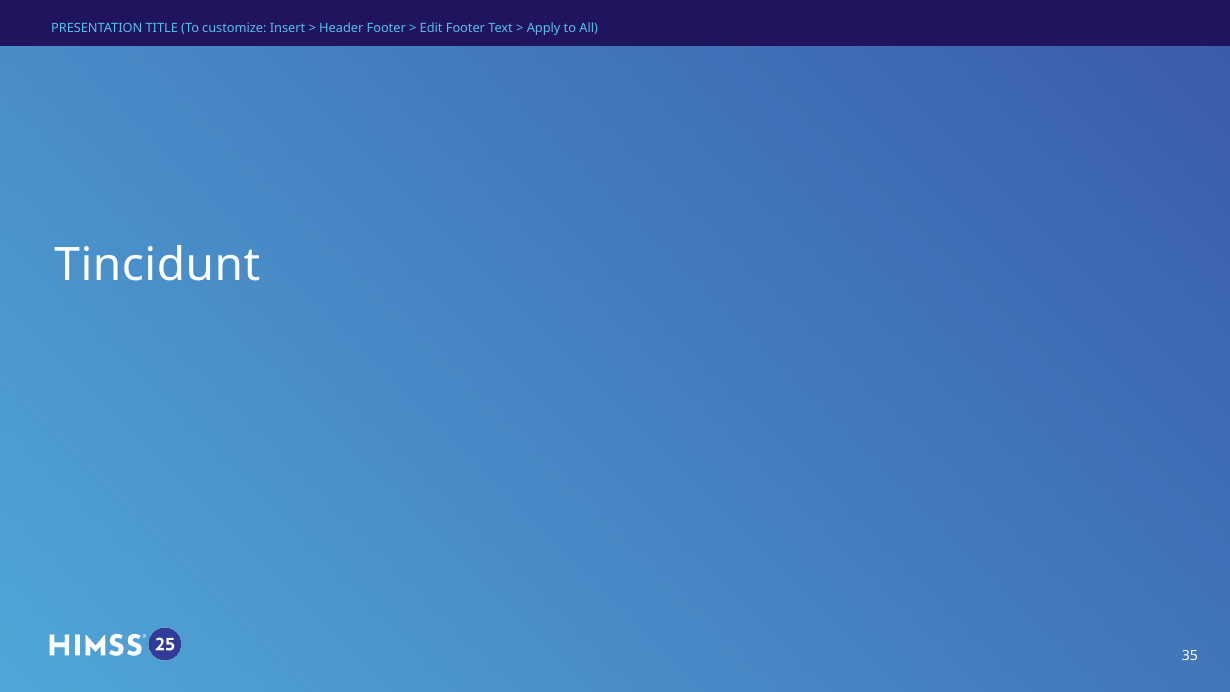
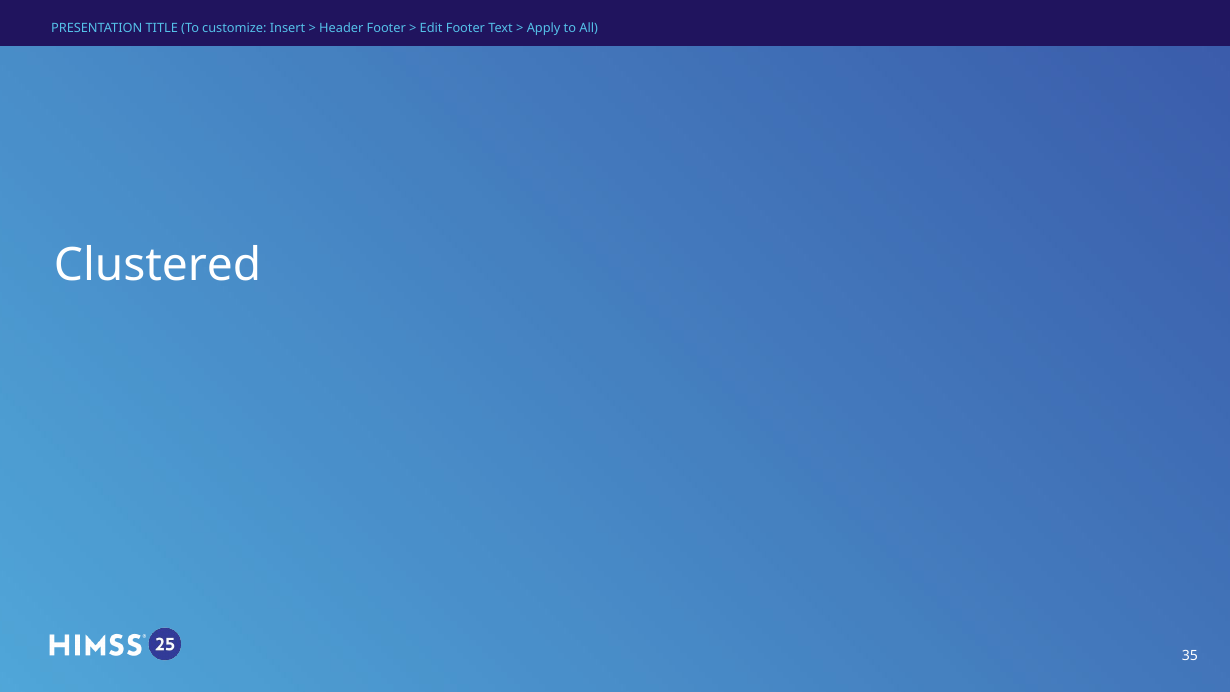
Tincidunt: Tincidunt -> Clustered (158, 266)
